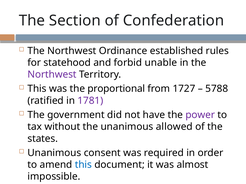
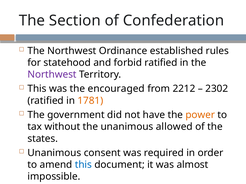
forbid unable: unable -> ratified (161, 63)
proportional: proportional -> encouraged (116, 89)
1727: 1727 -> 2212 (184, 89)
5788: 5788 -> 2302 (217, 89)
1781 colour: purple -> orange (90, 101)
power colour: purple -> orange (200, 115)
